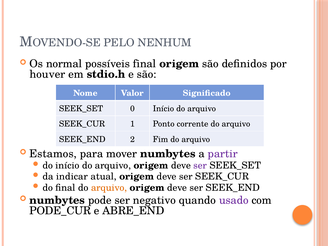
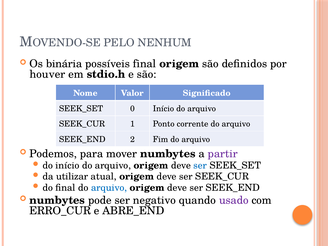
normal: normal -> binária (64, 64)
Estamos: Estamos -> Podemos (53, 154)
ser colour: purple -> blue (200, 165)
indicar: indicar -> utilizar (72, 177)
arquivo colour: orange -> blue (109, 188)
PODE_CUR: PODE_CUR -> ERRO_CUR (60, 211)
